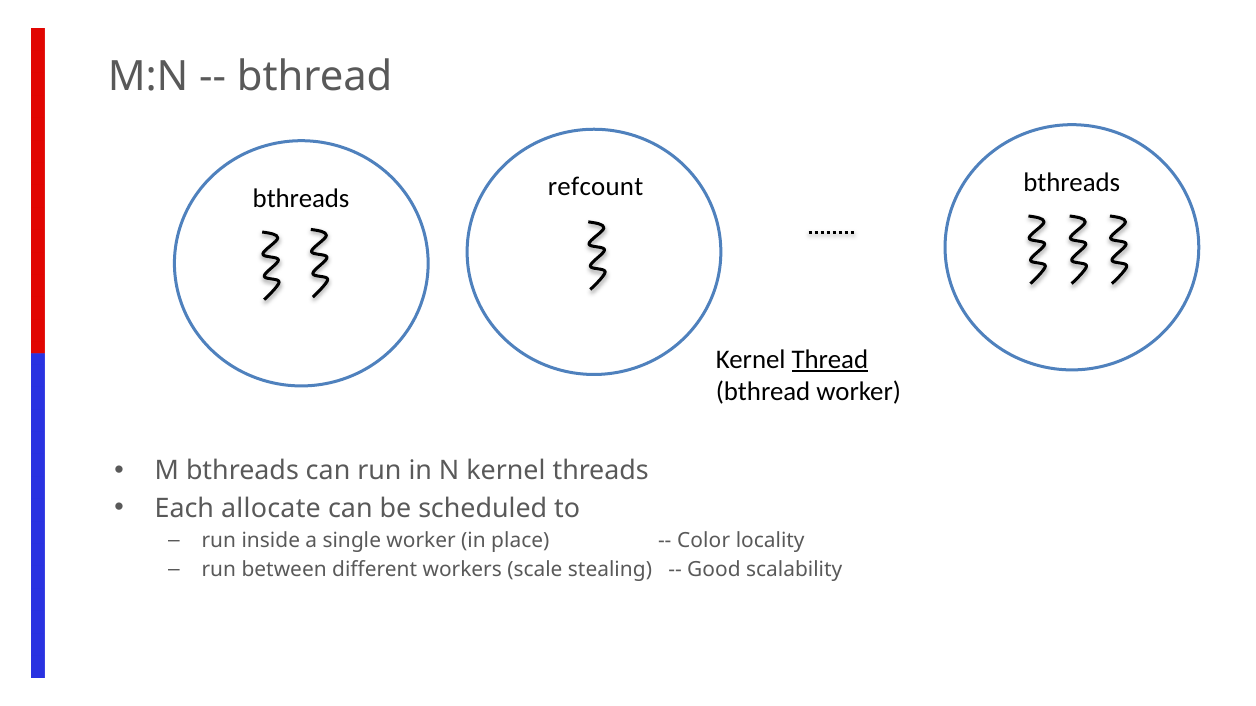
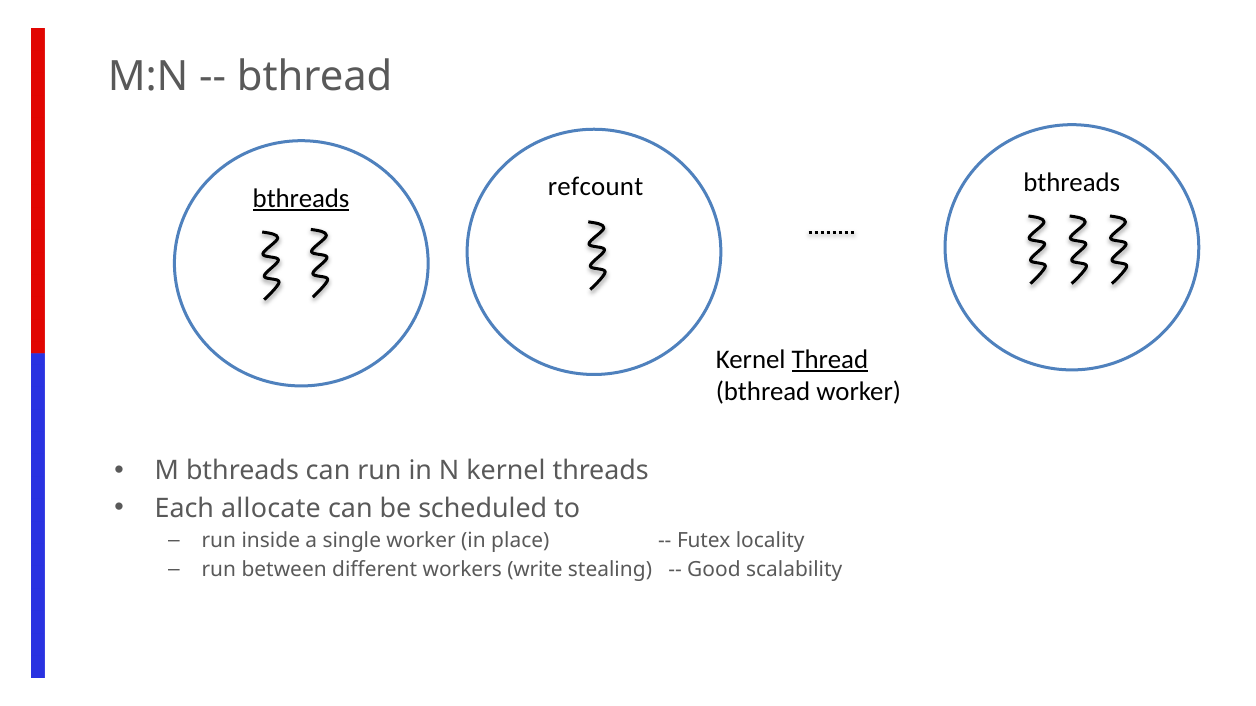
bthreads underline: none -> present (301, 199)
Color: Color -> Futex (704, 541)
scale: scale -> write (535, 570)
